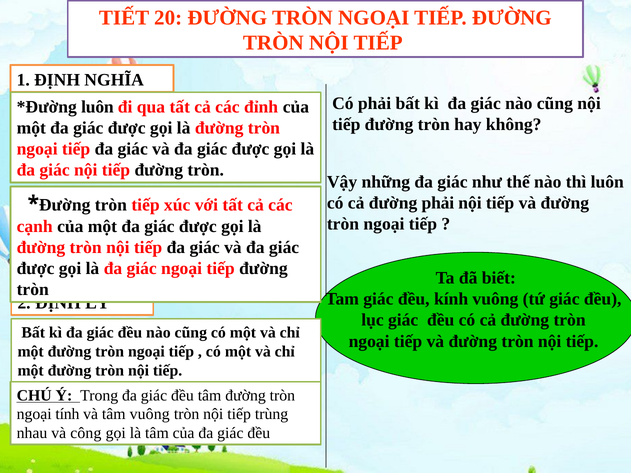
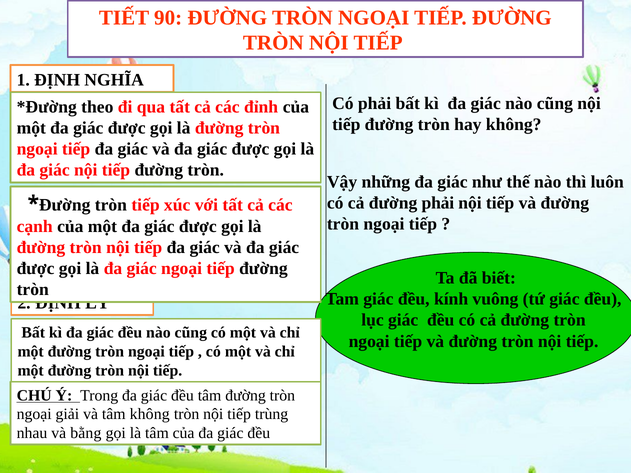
20: 20 -> 90 (168, 18)
luôn: luôn -> theo (97, 107)
tính: tính -> giải (67, 414)
tâm vuông: vuông -> không (150, 414)
công: công -> bằng (86, 433)
